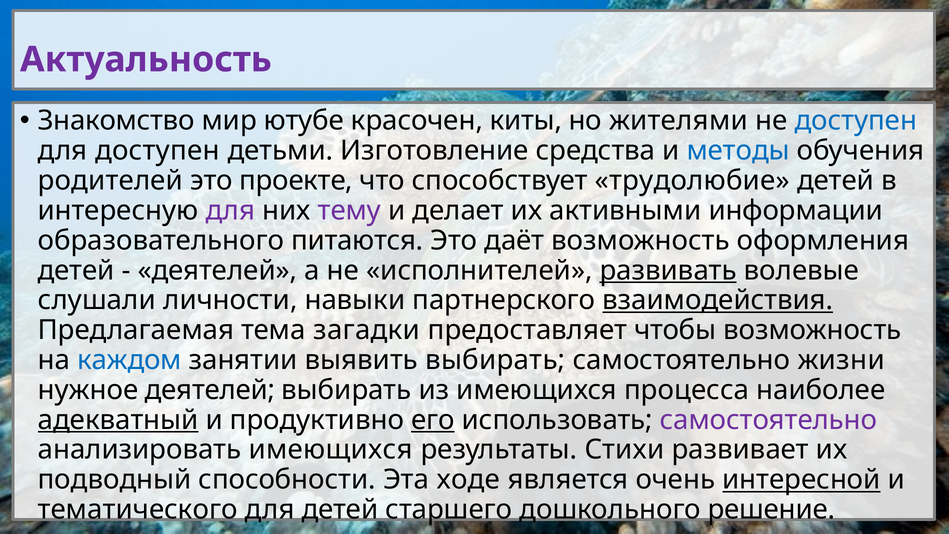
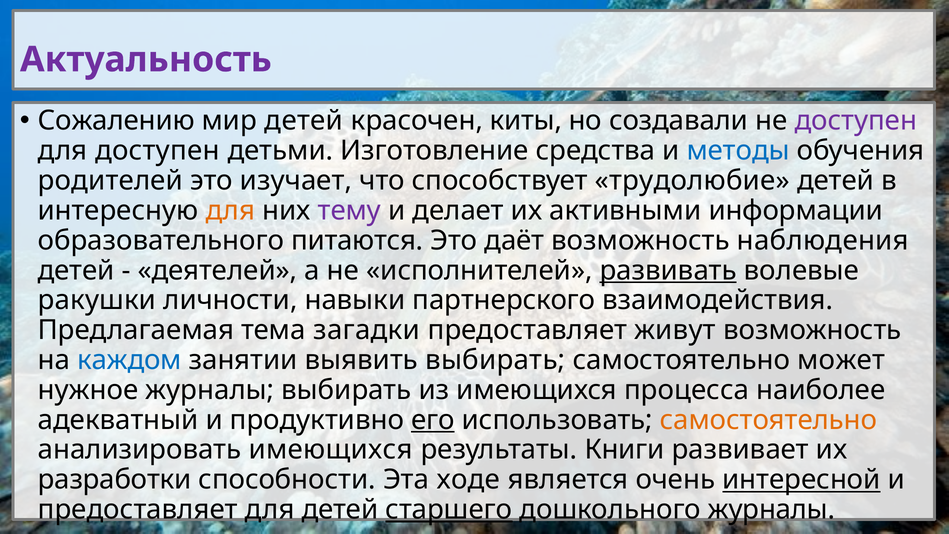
Знакомство: Знакомство -> Сожалению (116, 121)
мир ютубе: ютубе -> детей (304, 121)
жителями: жителями -> создавали (679, 121)
доступен colour: blue -> purple (856, 121)
проекте: проекте -> изучает (296, 181)
для colour: purple -> orange (230, 210)
оформления: оформления -> наблюдения (823, 240)
слушали: слушали -> ракушки (97, 300)
взаимодействия underline: present -> none (718, 300)
чтобы: чтобы -> живут (675, 330)
жизни: жизни -> может (841, 360)
нужное деятелей: деятелей -> журналы (210, 390)
адекватный underline: present -> none (118, 420)
самостоятельно colour: purple -> orange (769, 420)
Стихи: Стихи -> Книги (625, 450)
подводный: подводный -> разработки (115, 480)
тематического: тематического -> предоставляет (138, 509)
старшего underline: none -> present (449, 509)
дошкольного решение: решение -> журналы (771, 509)
